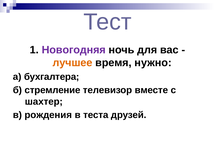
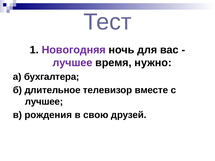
лучшее colour: orange -> purple (72, 63)
стремление: стремление -> длительное (52, 90)
шахтер: шахтер -> лучшее (44, 102)
теста: теста -> свою (96, 115)
